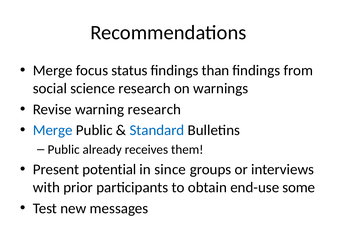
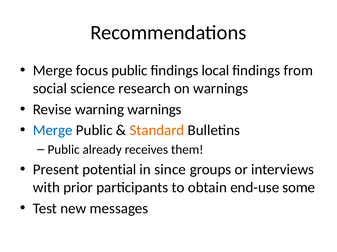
focus status: status -> public (129, 71)
than: than -> local (215, 71)
warning research: research -> warnings (154, 110)
Standard colour: blue -> orange (157, 131)
